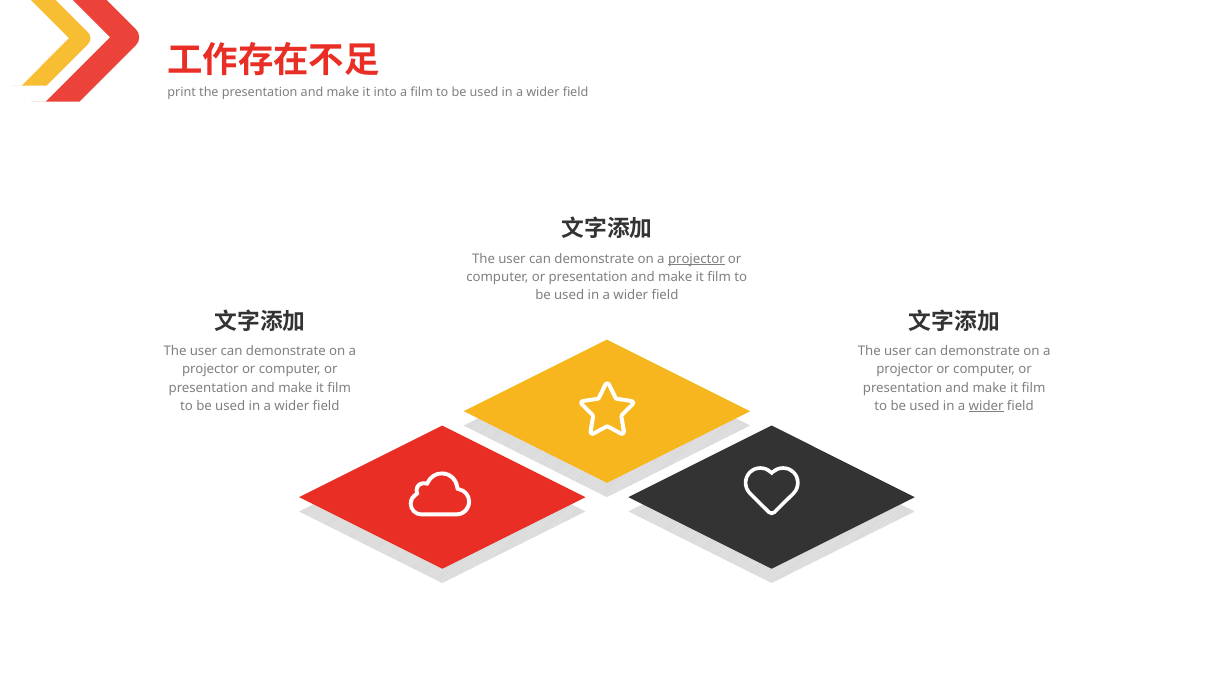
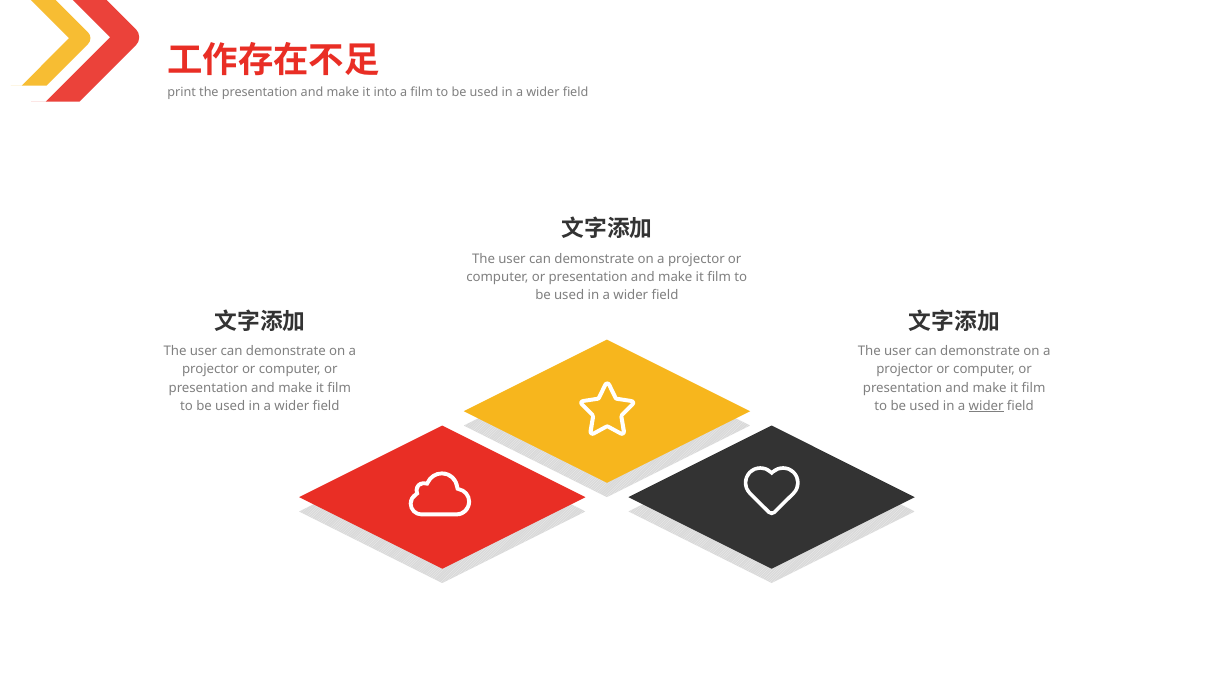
projector underline: present -> none (696, 259)
